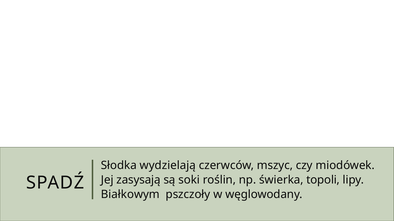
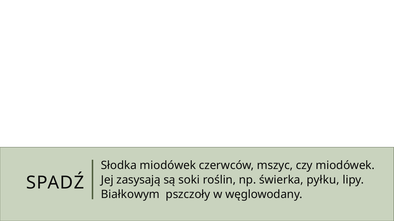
Słodka wydzielają: wydzielają -> miodówek (168, 166)
topoli: topoli -> pyłku (323, 180)
